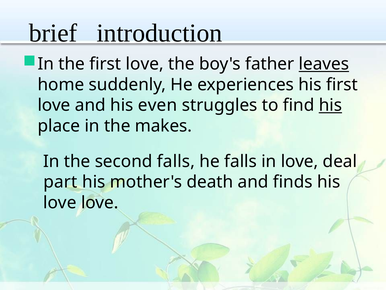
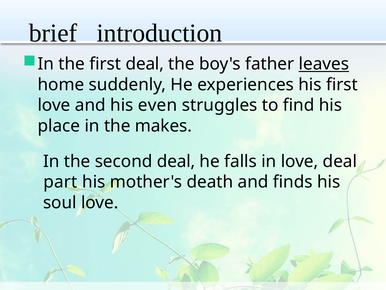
the first love: love -> deal (145, 64)
his underline: present -> none (330, 105)
second falls: falls -> deal (176, 161)
love: love -> soul (60, 202)
